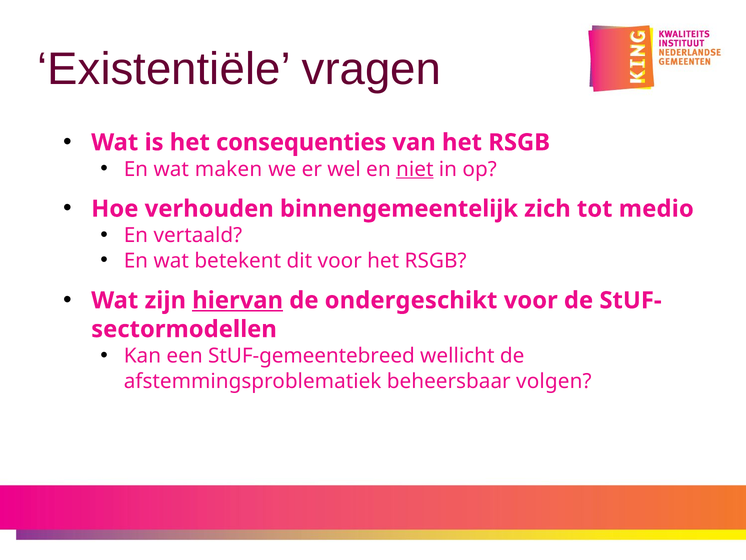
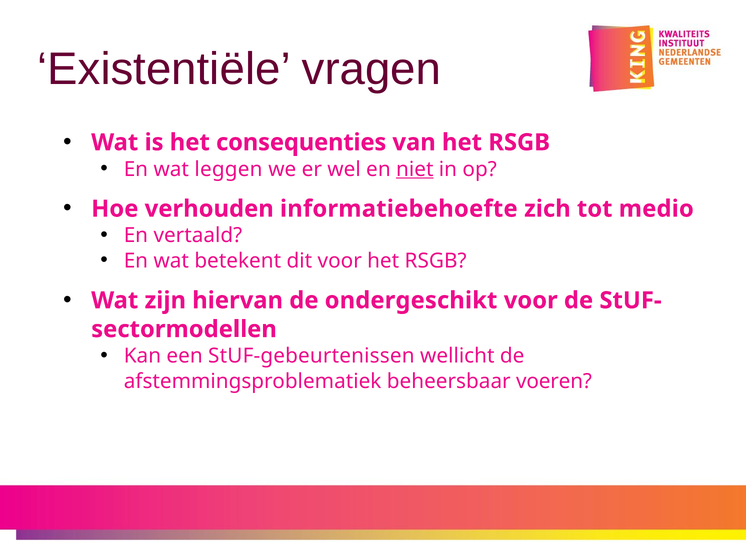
maken: maken -> leggen (228, 169)
binnengemeentelijk: binnengemeentelijk -> informatiebehoefte (399, 209)
hiervan underline: present -> none (238, 300)
StUF-gemeentebreed: StUF-gemeentebreed -> StUF-gebeurtenissen (311, 356)
volgen: volgen -> voeren (554, 381)
